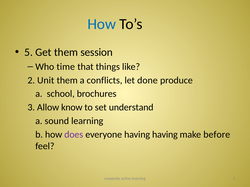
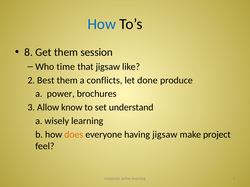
5: 5 -> 8 (29, 52)
that things: things -> jigsaw (108, 67)
Unit: Unit -> Best (46, 80)
school: school -> power (61, 94)
sound: sound -> wisely (57, 121)
does colour: purple -> orange (74, 135)
having having: having -> jigsaw (165, 135)
before: before -> project (217, 135)
